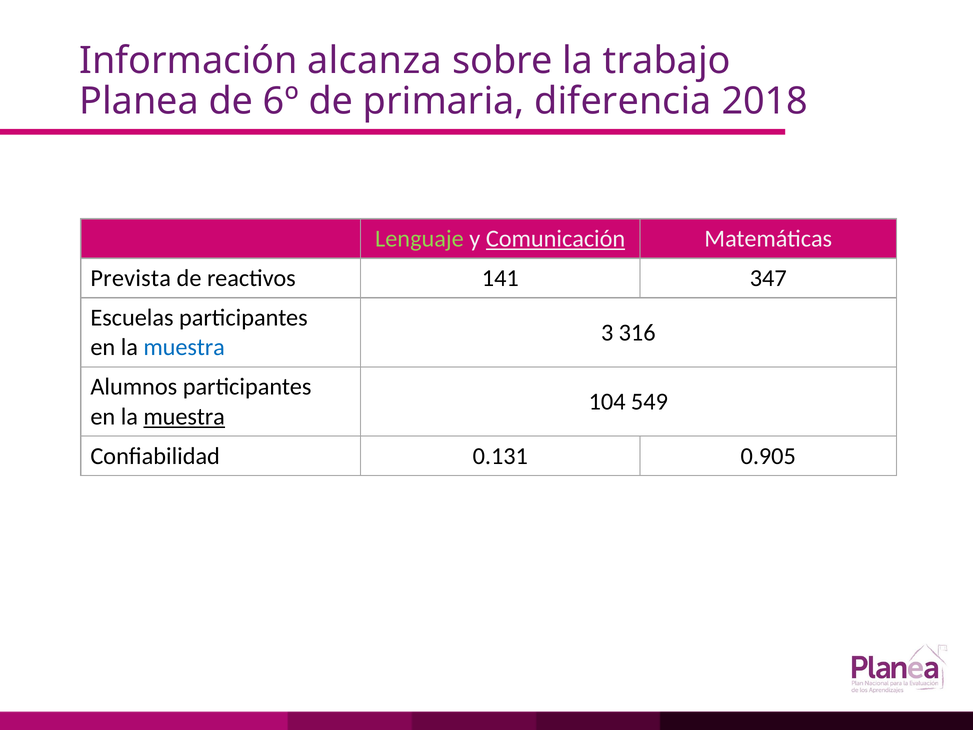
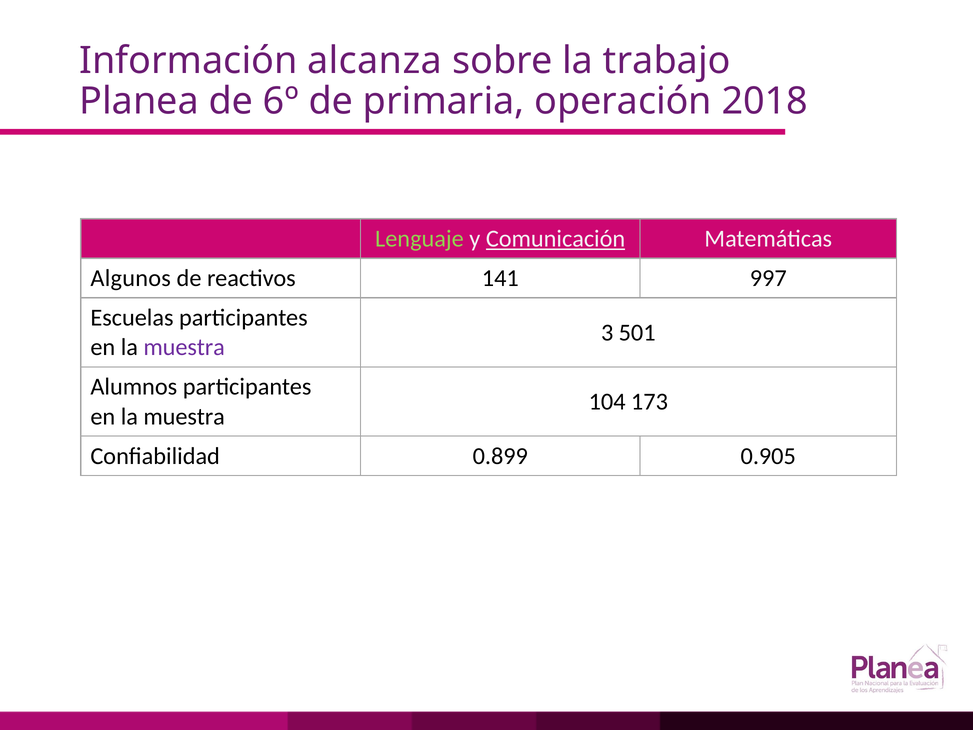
diferencia: diferencia -> operación (623, 101)
Prevista: Prevista -> Algunos (131, 278)
347: 347 -> 997 (768, 278)
316: 316 -> 501 (637, 332)
muestra colour: blue -> purple (184, 347)
549: 549 -> 173 (649, 402)
muestra underline: present -> none (184, 416)
0.131: 0.131 -> 0.899 (500, 456)
